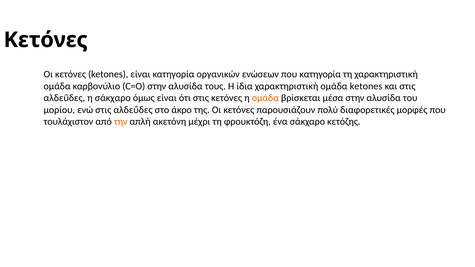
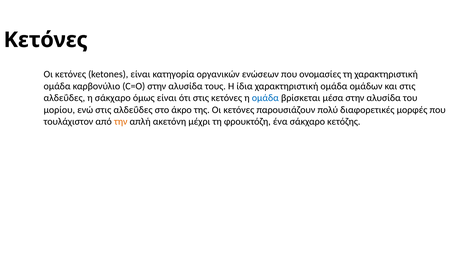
που κατηγορία: κατηγορία -> ονομασίες (320, 74)
ομάδα ketones: ketones -> ομάδων (366, 86)
ομάδα colour: orange -> blue (265, 98)
